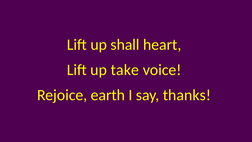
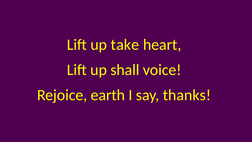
shall: shall -> take (125, 45)
take: take -> shall (125, 70)
